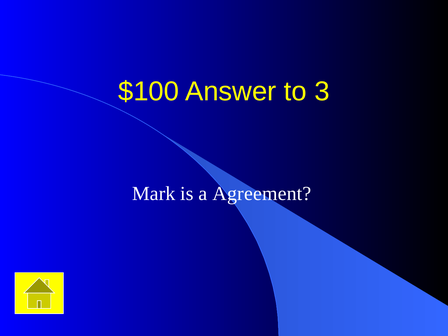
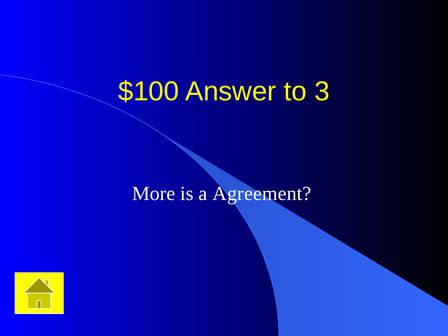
Mark: Mark -> More (154, 194)
